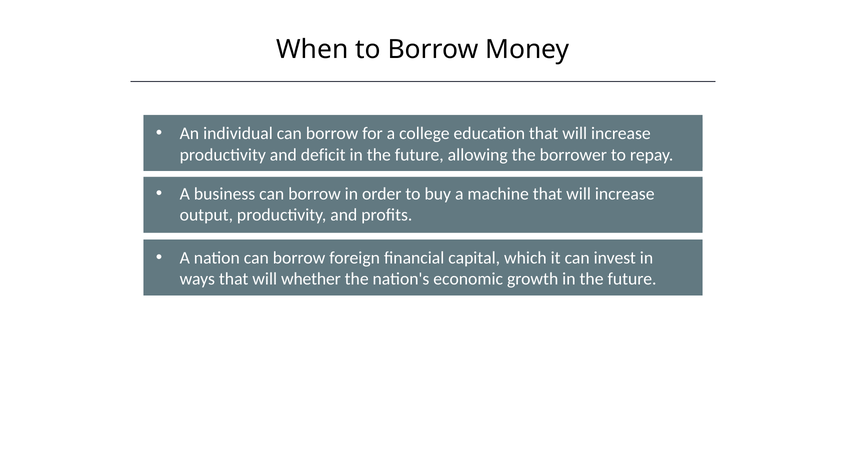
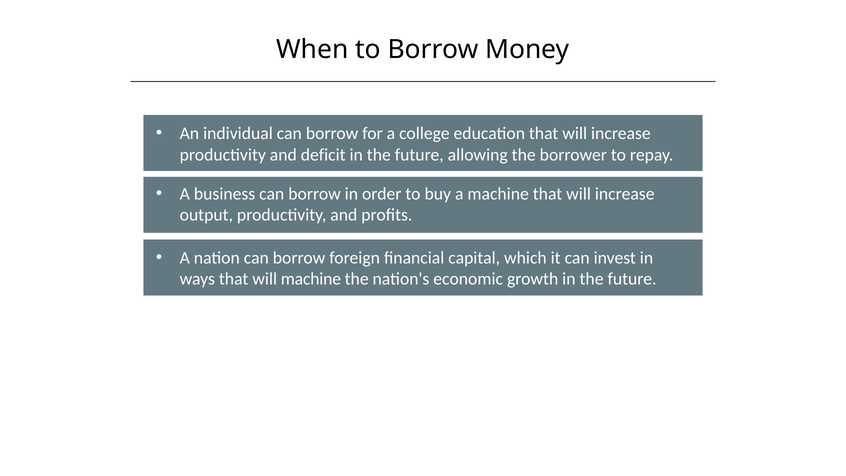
will whether: whether -> machine (311, 279)
